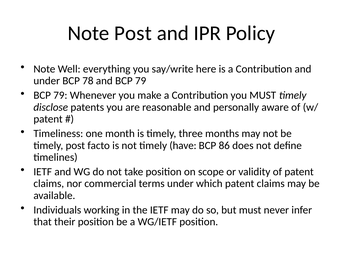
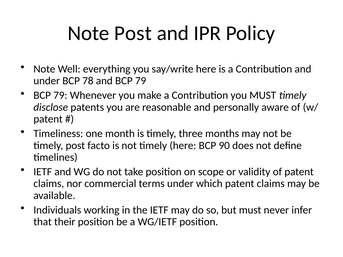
timely have: have -> here (183, 146)
86: 86 -> 90 (224, 146)
